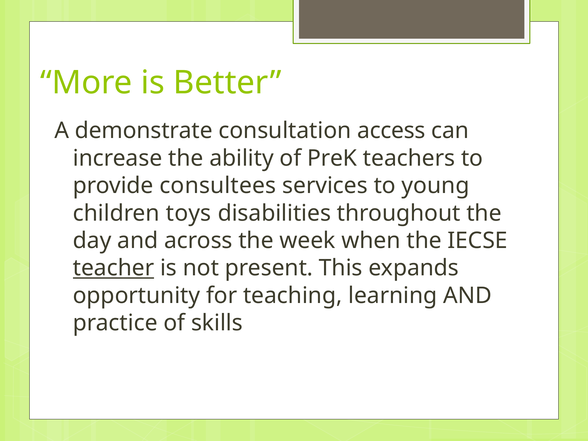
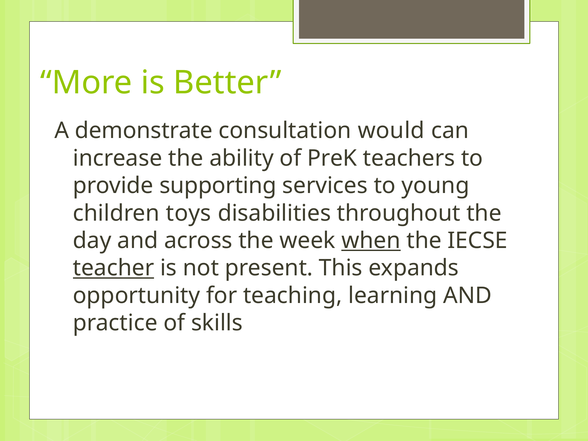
access: access -> would (391, 131)
consultees: consultees -> supporting (218, 186)
when underline: none -> present (371, 241)
